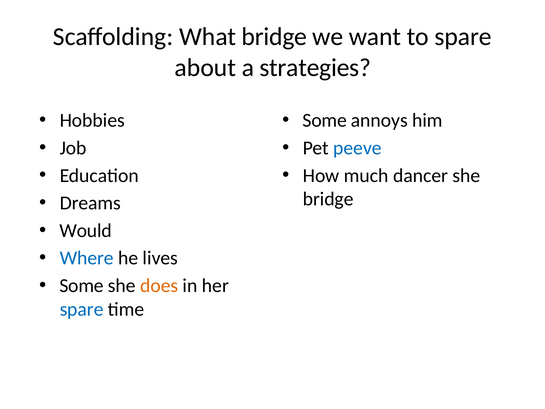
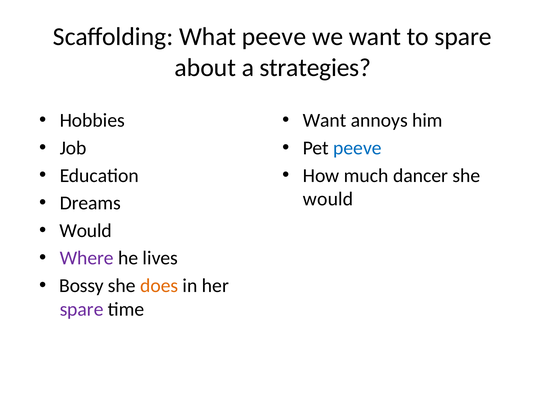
What bridge: bridge -> peeve (274, 37)
Some: Some -> Want (325, 120)
bridge: bridge -> would (328, 199)
Where colour: blue -> purple (87, 258)
Some: Some -> Bossy (82, 286)
spare colour: blue -> purple (82, 309)
